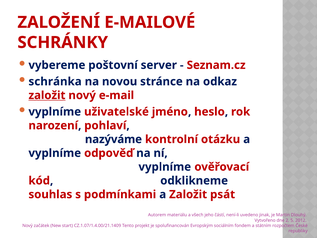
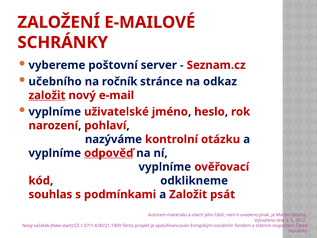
schránka: schránka -> učebního (55, 81)
novou: novou -> ročník (120, 81)
odpověď underline: none -> present (109, 153)
